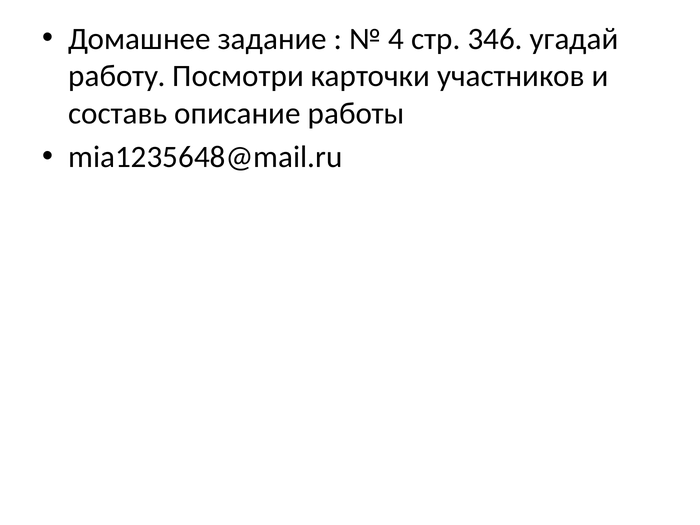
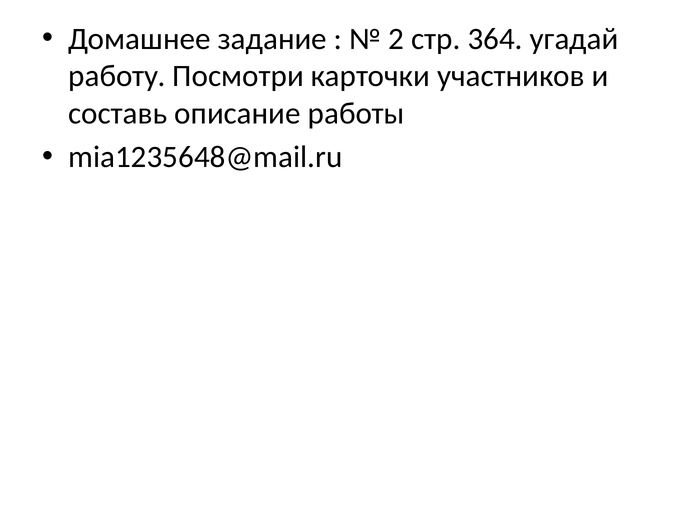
4: 4 -> 2 (396, 39)
346: 346 -> 364 (495, 39)
